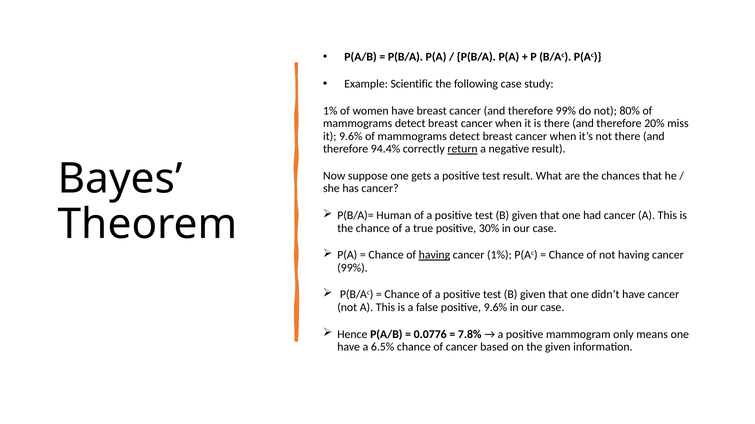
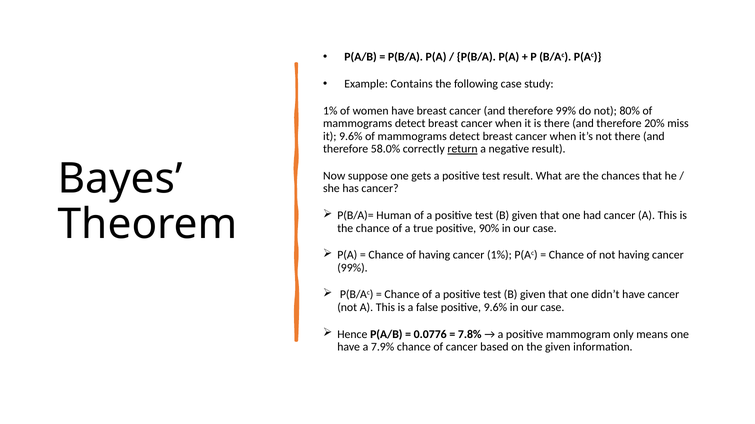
Scientific: Scientific -> Contains (412, 84)
94.4%: 94.4% -> 58.0% (386, 149)
30%: 30% -> 90% (489, 228)
having underline: present -> none (434, 255)
6.5%: 6.5% -> 7.9% (383, 347)
